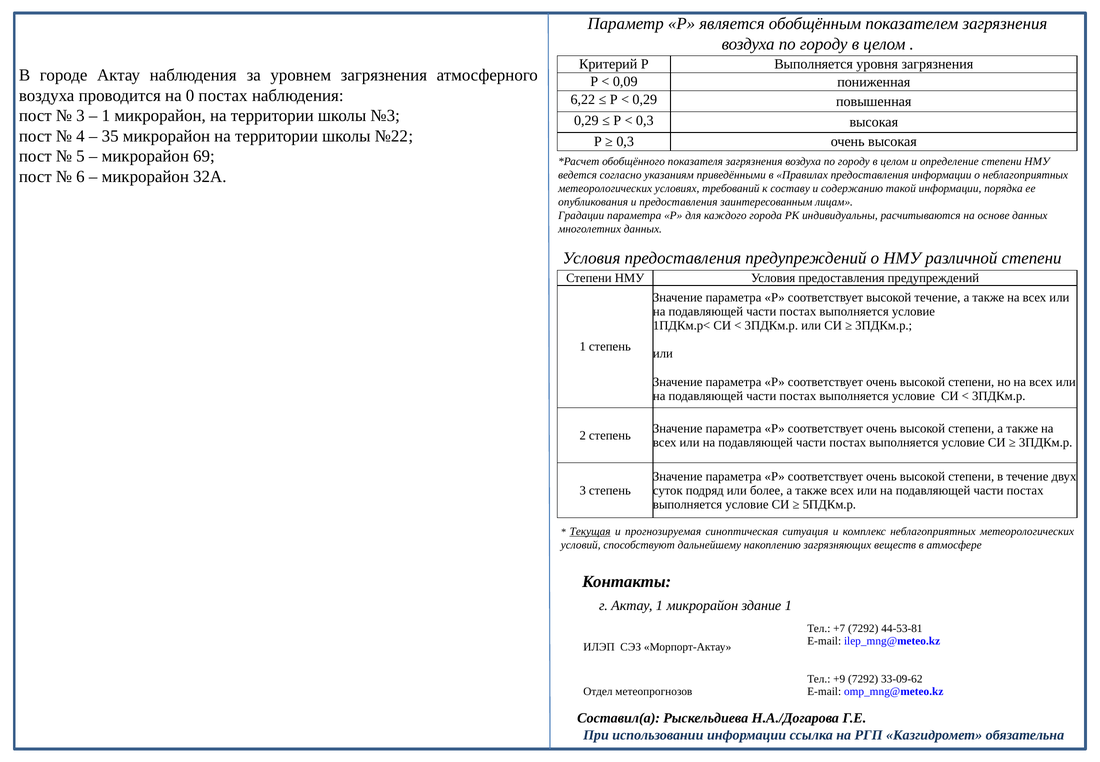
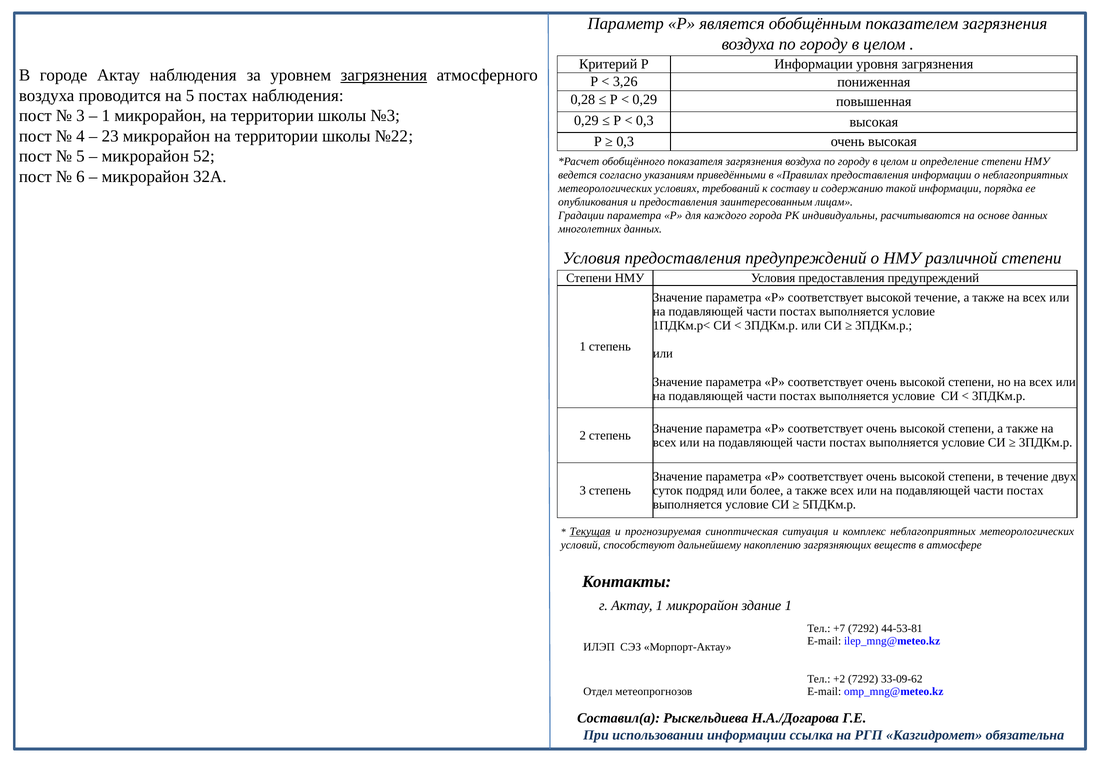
Р Выполняется: Выполняется -> Информации (814, 64)
загрязнения underline: none -> present (384, 75)
0,09: 0,09 -> 3,26 (625, 82)
на 0: 0 -> 5 (190, 95)
6,22: 6,22 -> 0,28 (583, 100)
35: 35 -> 23 (110, 136)
69: 69 -> 52 (204, 156)
+9: +9 -> +2 (839, 679)
